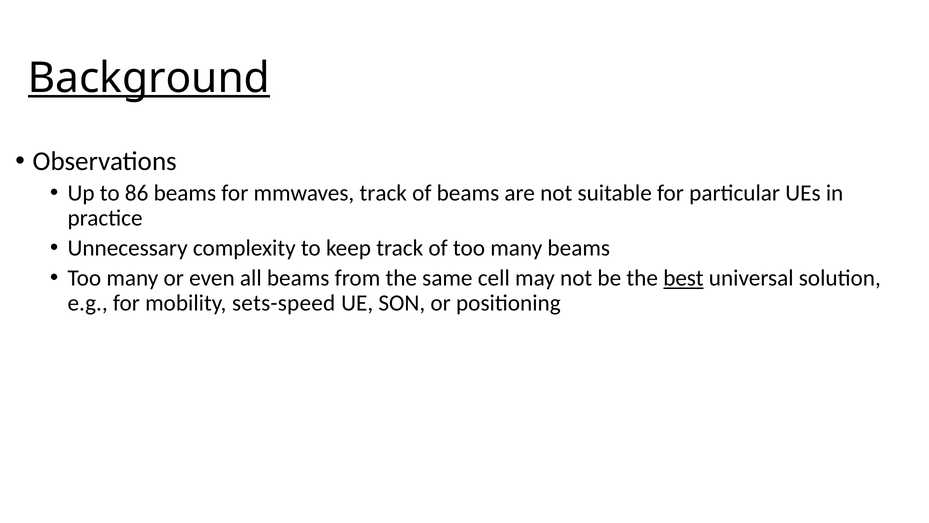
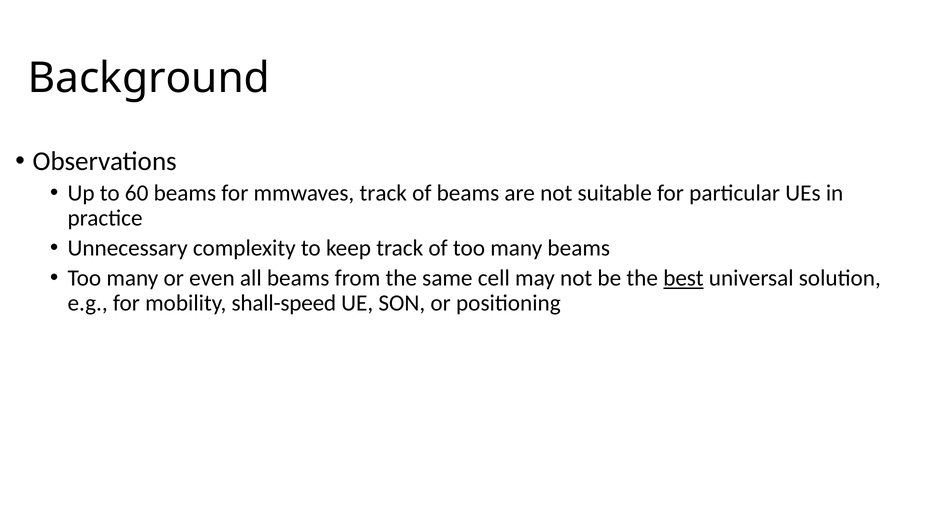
Background underline: present -> none (149, 78)
86: 86 -> 60 (137, 193)
sets-speed: sets-speed -> shall-speed (284, 303)
